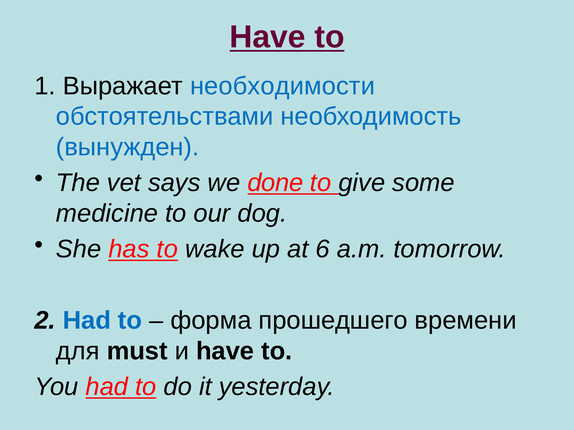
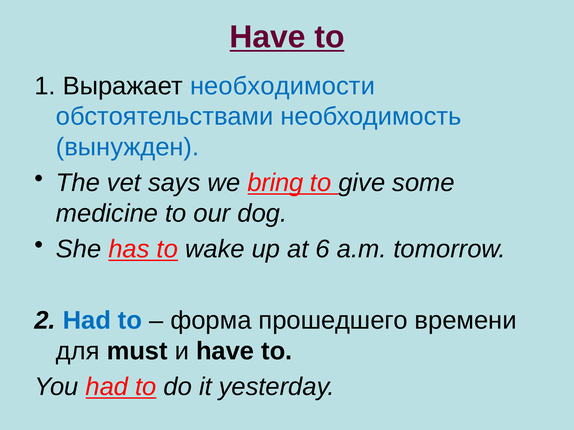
done: done -> bring (275, 183)
